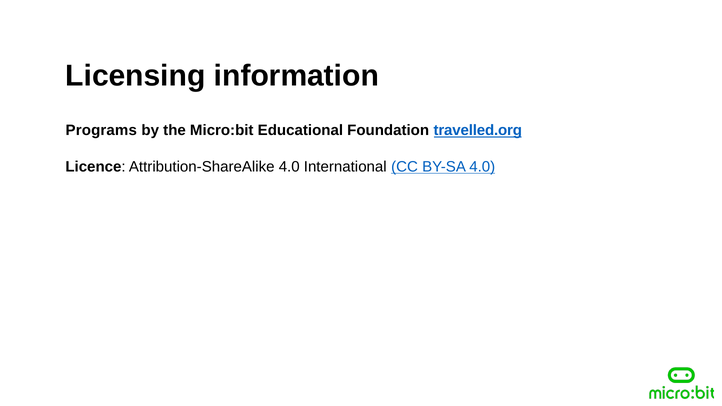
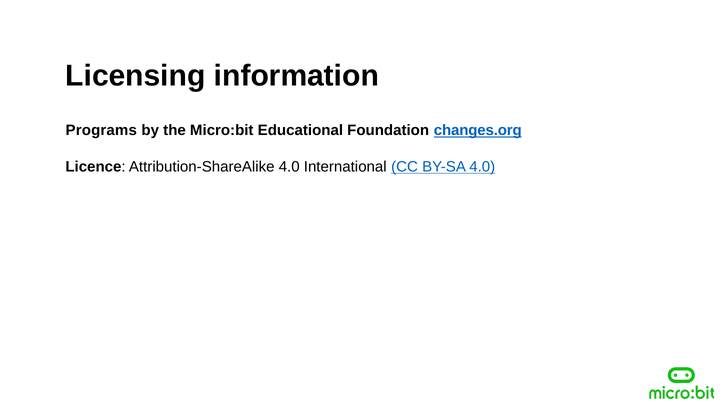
travelled.org: travelled.org -> changes.org (478, 131)
